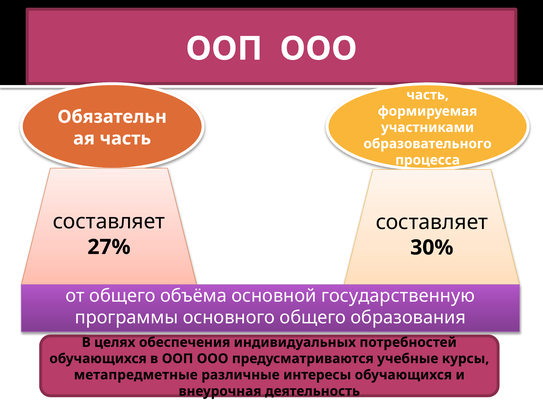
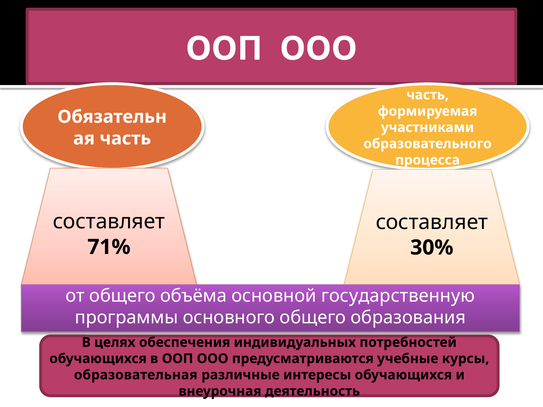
27%: 27% -> 71% (109, 247)
метапредметные: метапредметные -> образовательная (136, 375)
